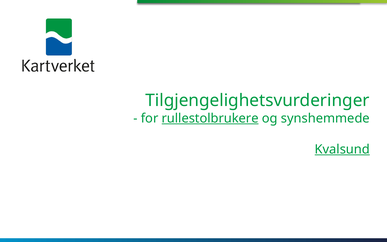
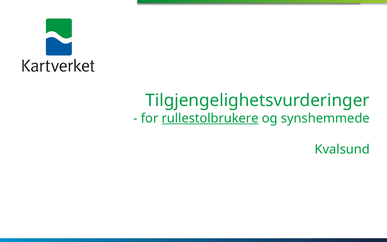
Kvalsund underline: present -> none (342, 149)
